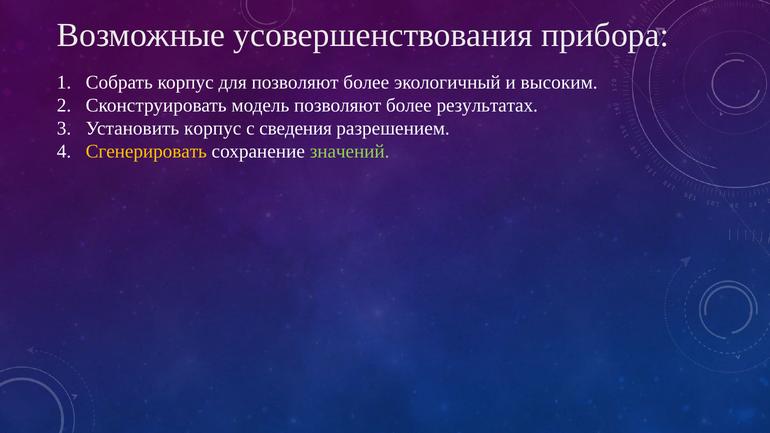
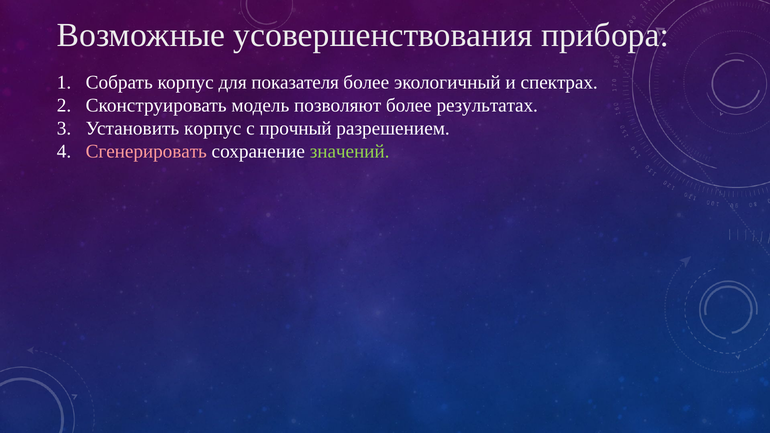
для позволяют: позволяют -> показателя (295, 82)
высоким: высоким -> спектрах (559, 82)
сведения: сведения -> прочный (296, 128)
Сгенерировать colour: yellow -> pink (146, 152)
